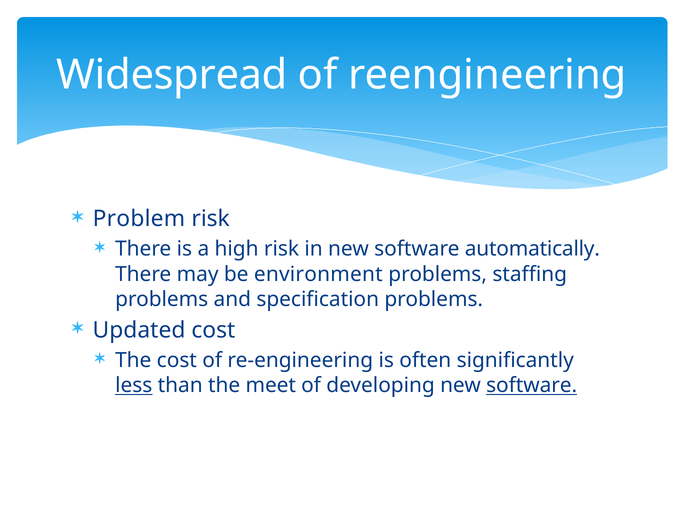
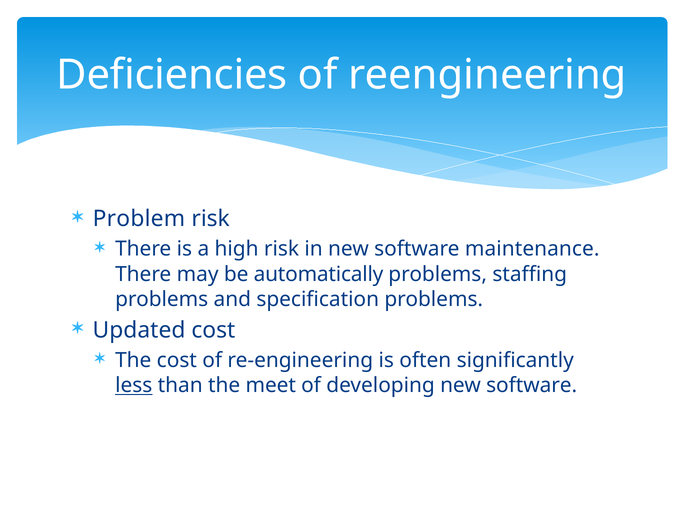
Widespread: Widespread -> Deficiencies (172, 75)
automatically: automatically -> maintenance (532, 249)
environment: environment -> automatically (319, 274)
software underline: present -> none (532, 385)
